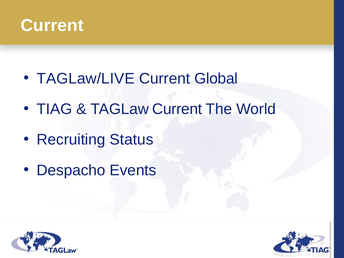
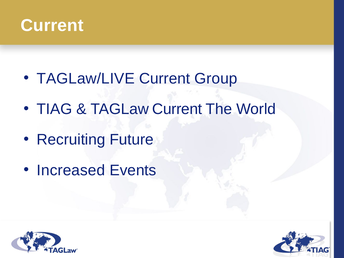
Global: Global -> Group (216, 78)
Status: Status -> Future (132, 140)
Despacho: Despacho -> Increased (71, 170)
